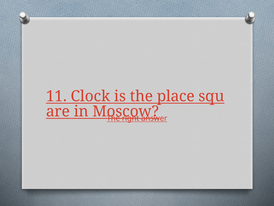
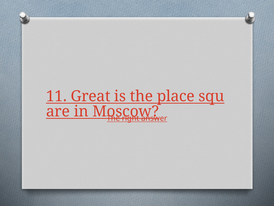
Clock: Clock -> Great (91, 96)
